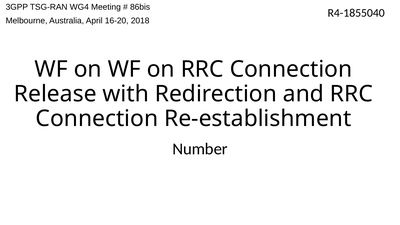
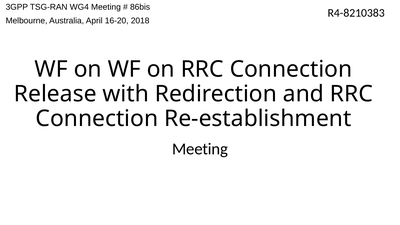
R4-1855040: R4-1855040 -> R4-8210383 (356, 13)
Number: Number -> Meeting (200, 149)
